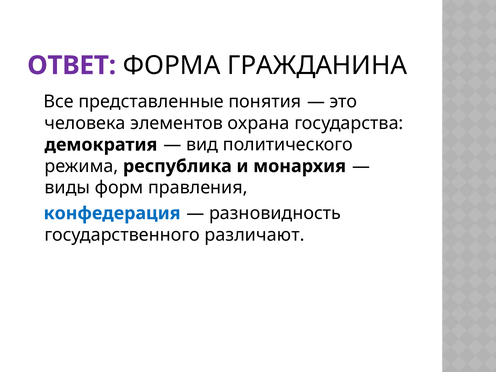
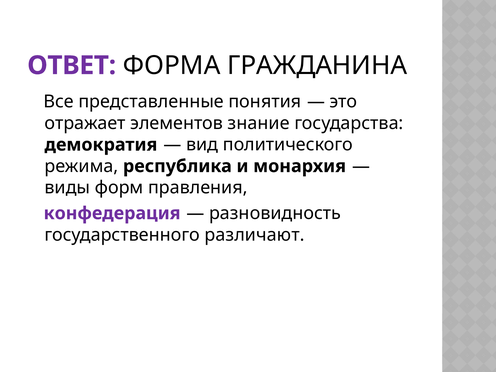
человека: человека -> отражает (85, 123)
охрана: охрана -> знание (259, 123)
конфедерация colour: blue -> purple (112, 213)
